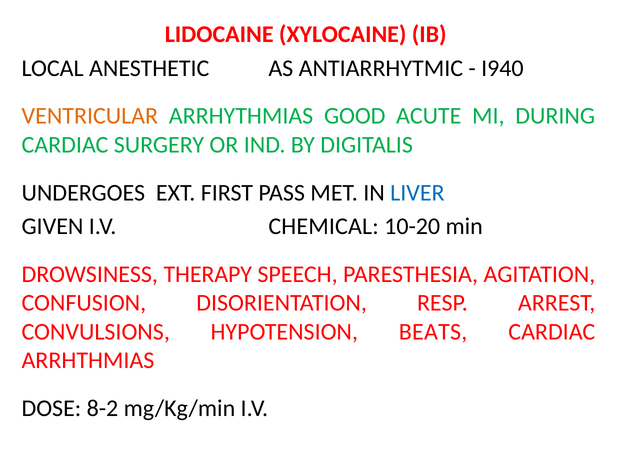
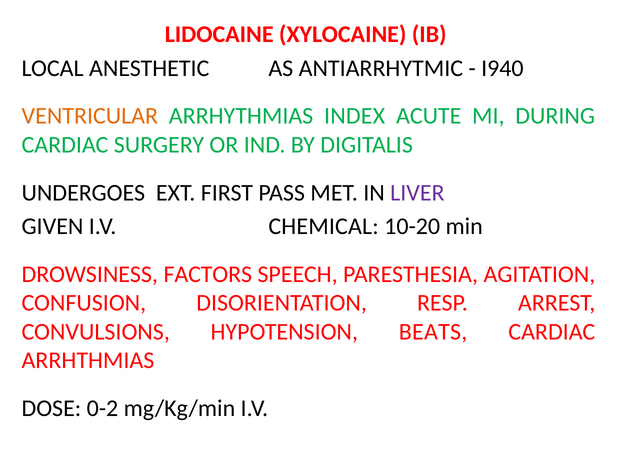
GOOD: GOOD -> INDEX (355, 116)
LIVER colour: blue -> purple (417, 193)
THERAPY: THERAPY -> FACTORS (208, 275)
8-2: 8-2 -> 0-2 (102, 409)
